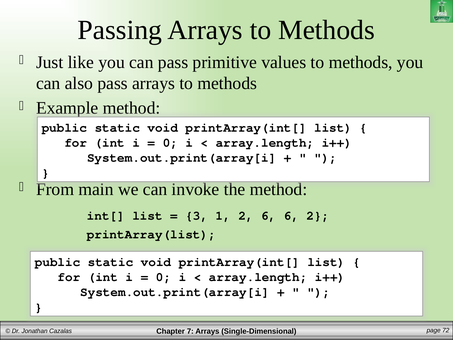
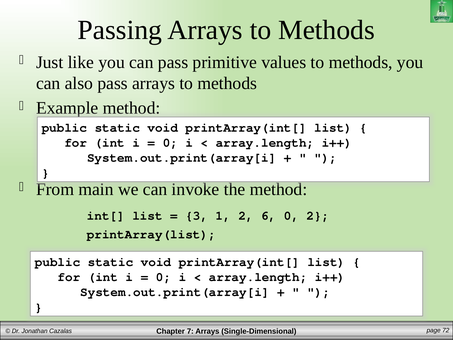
6 6: 6 -> 0 (291, 215)
